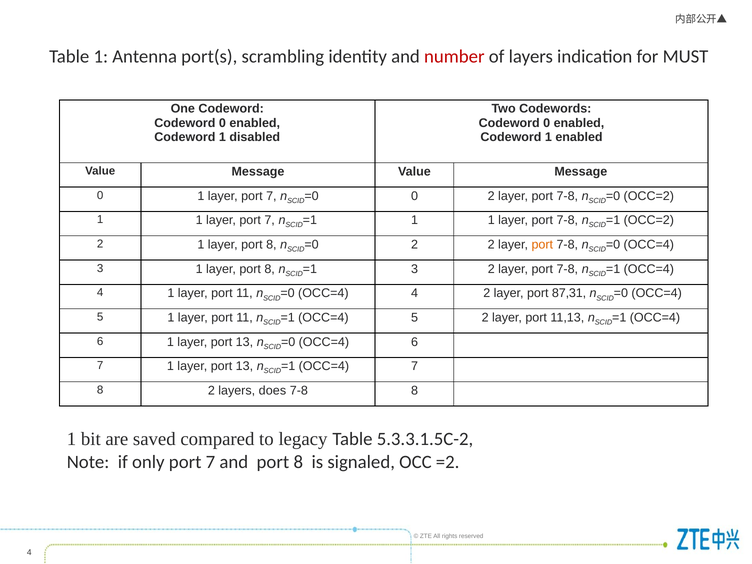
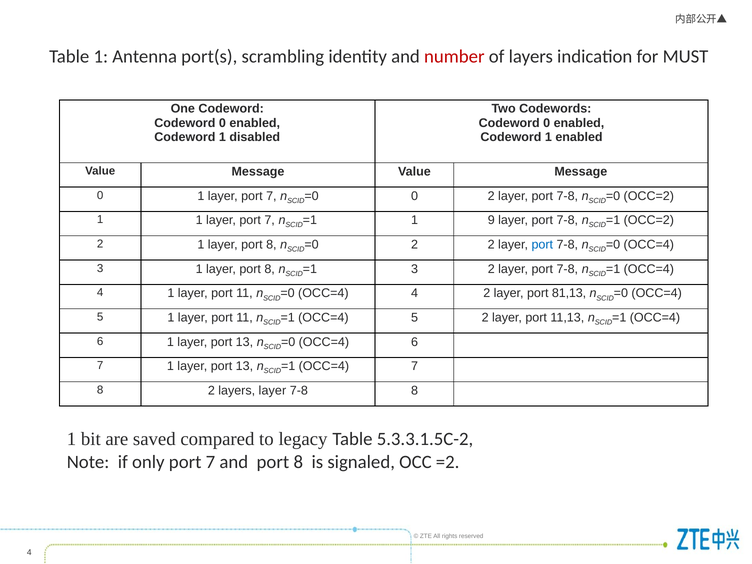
1: 1 -> 9 (491, 220)
port colour: orange -> blue (542, 245)
87,31: 87,31 -> 81,13 (569, 293)
layers does: does -> layer (272, 391)
